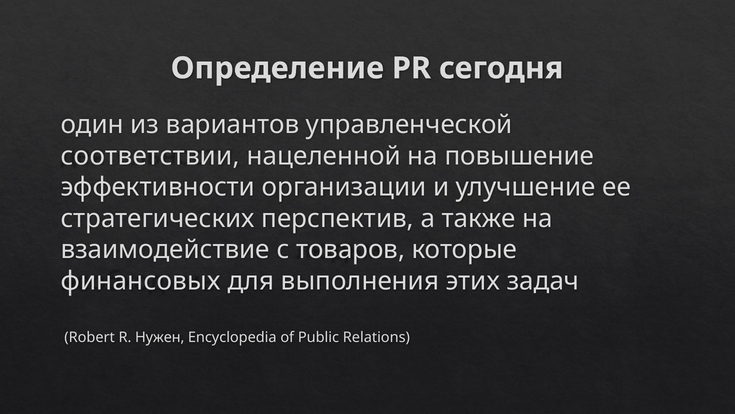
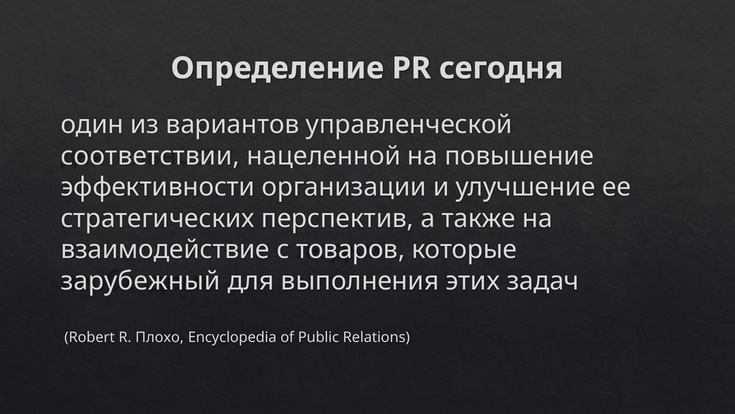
финансовых: финансовых -> зарубежный (141, 281)
Нужен: Нужен -> Плохо (160, 337)
